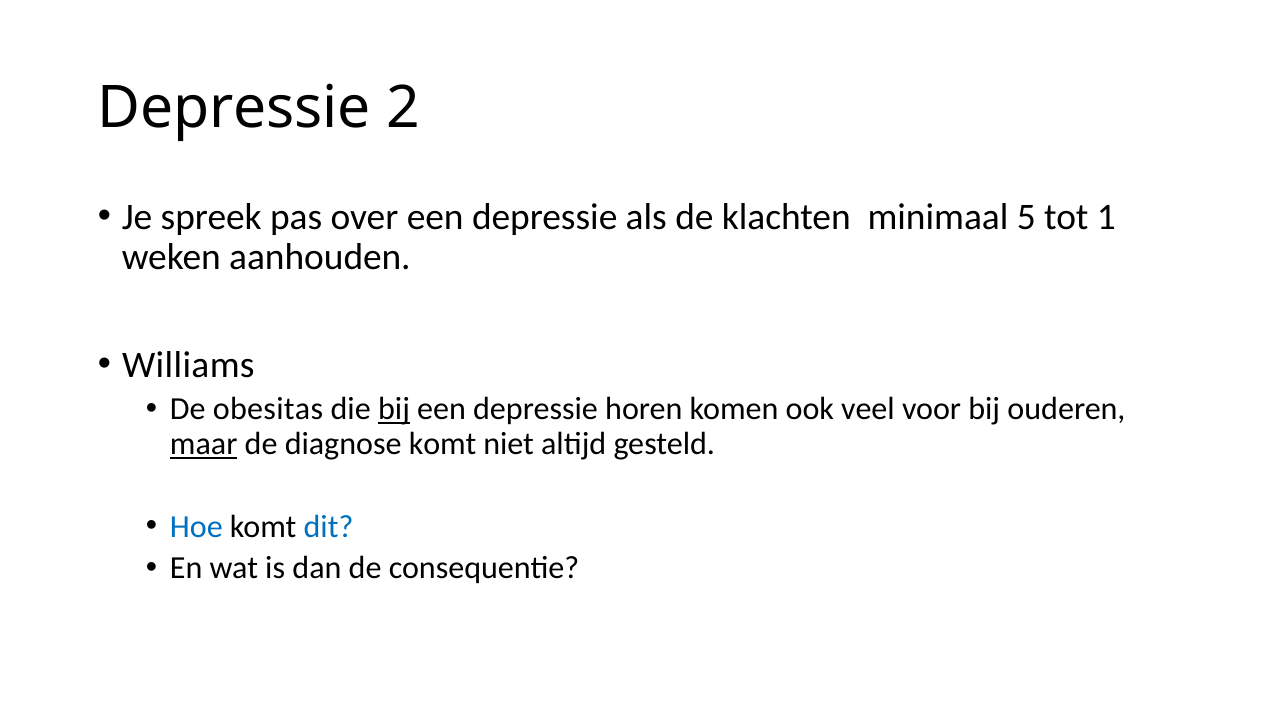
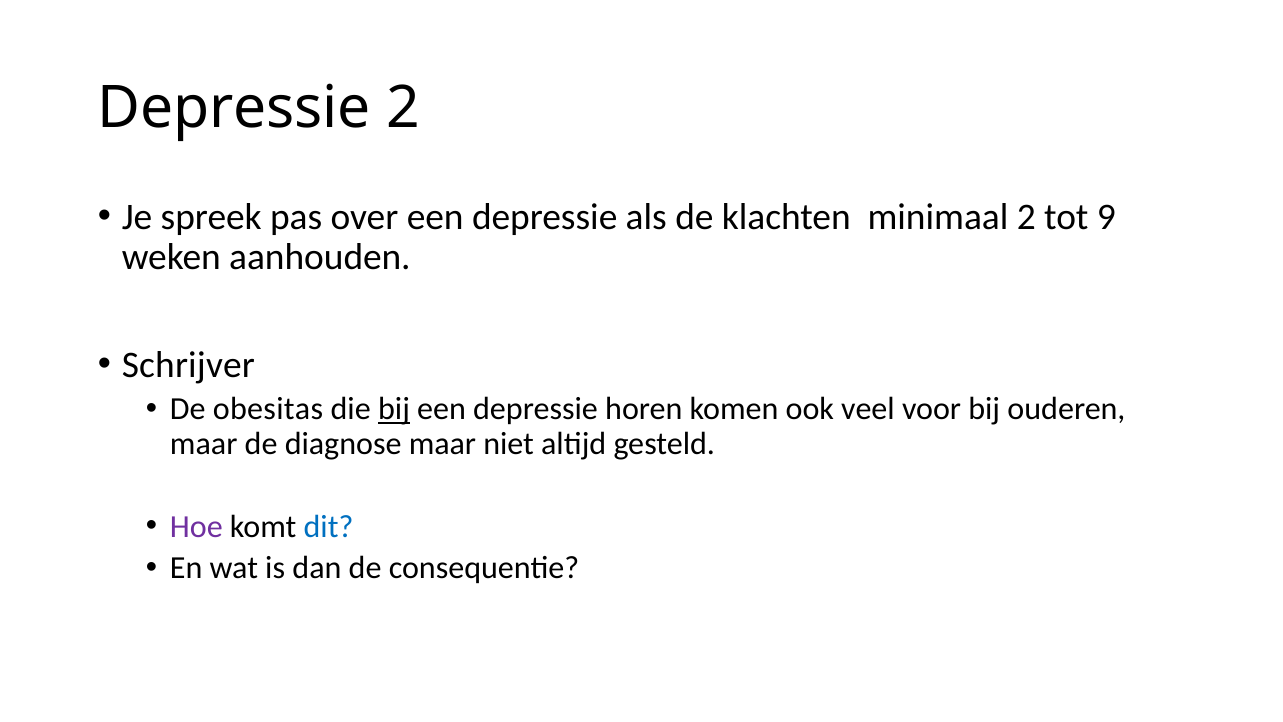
minimaal 5: 5 -> 2 (1026, 217)
1: 1 -> 9 (1106, 217)
Williams: Williams -> Schrijver (188, 365)
maar underline: present -> none (204, 444)
diagnose komt: komt -> maar (443, 444)
Hoe colour: blue -> purple (196, 526)
